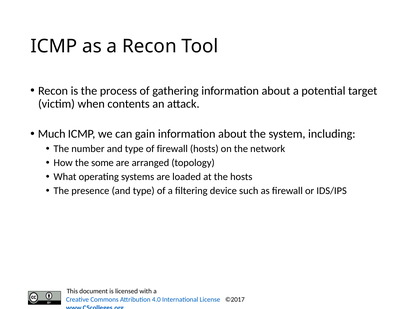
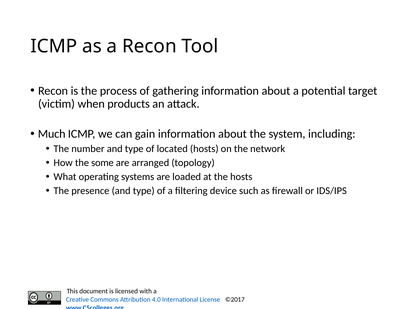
contents: contents -> products (129, 104)
of firewall: firewall -> located (172, 149)
